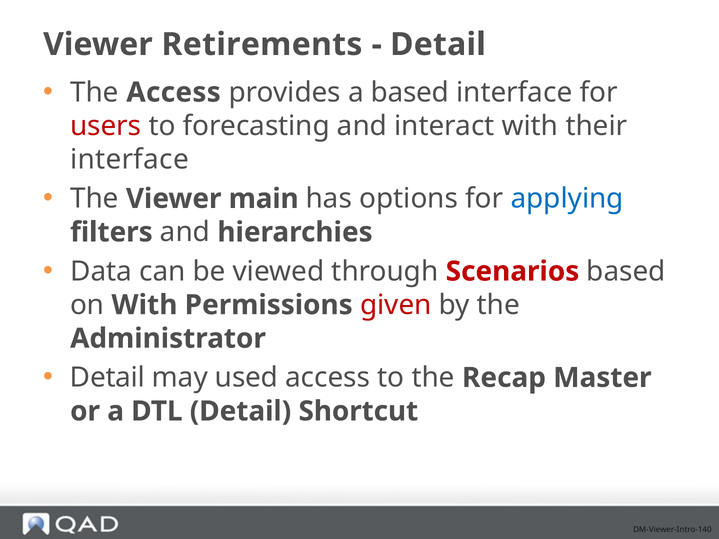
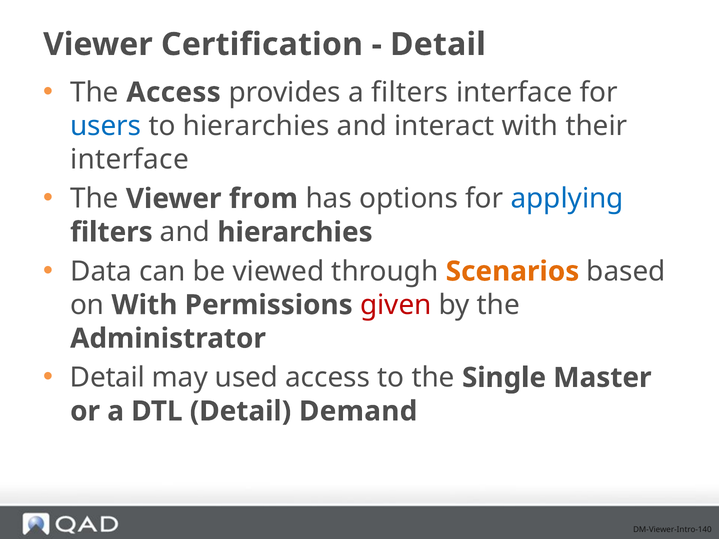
Retirements: Retirements -> Certification (262, 44)
a based: based -> filters (410, 92)
users colour: red -> blue (106, 126)
to forecasting: forecasting -> hierarchies (256, 126)
main: main -> from (263, 199)
Scenarios colour: red -> orange (512, 272)
Recap: Recap -> Single (504, 378)
Shortcut: Shortcut -> Demand (358, 411)
